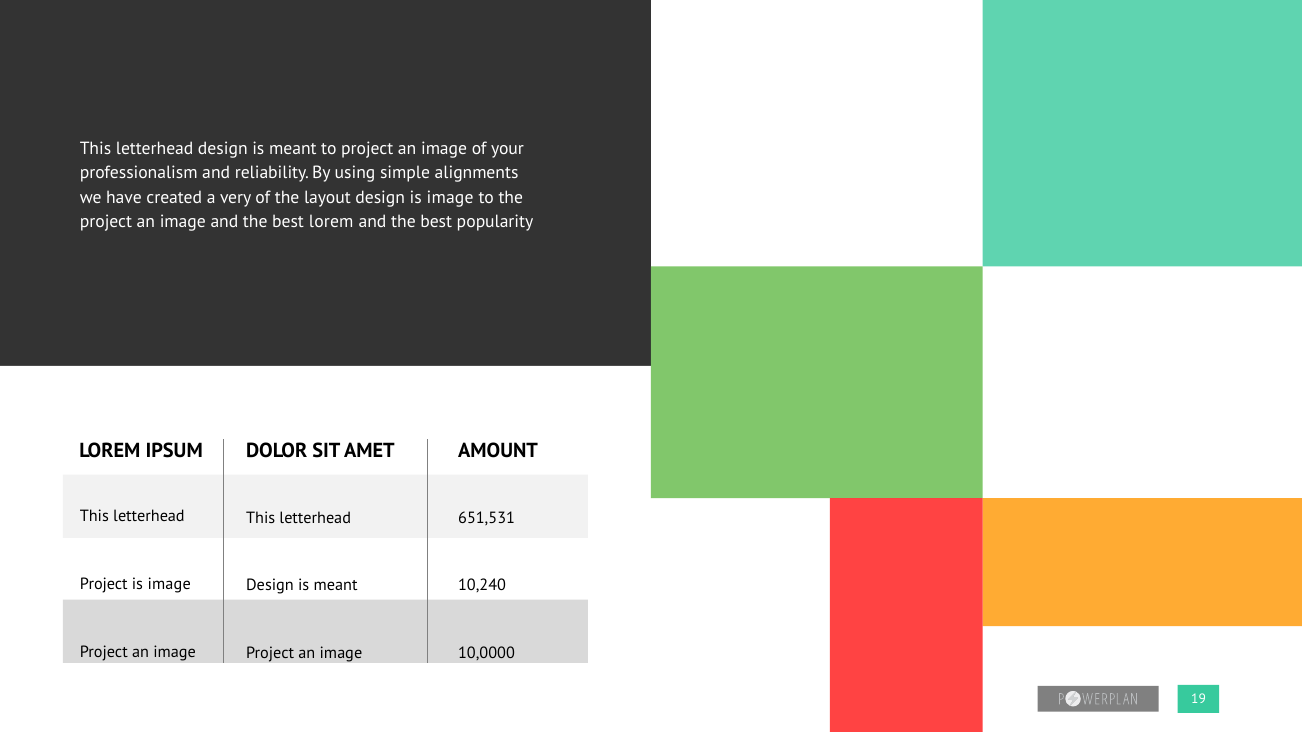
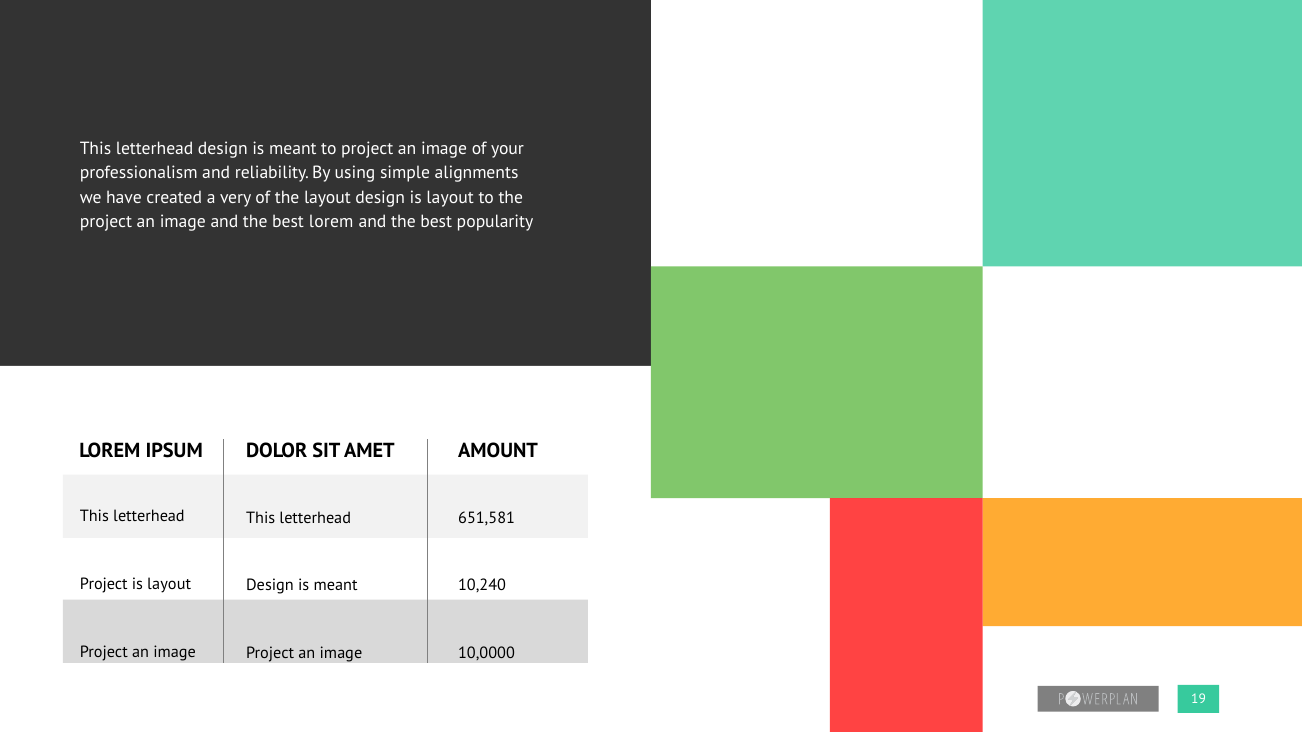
design is image: image -> layout (450, 198)
651,531: 651,531 -> 651,581 (487, 518)
image: image -> layout (169, 585)
